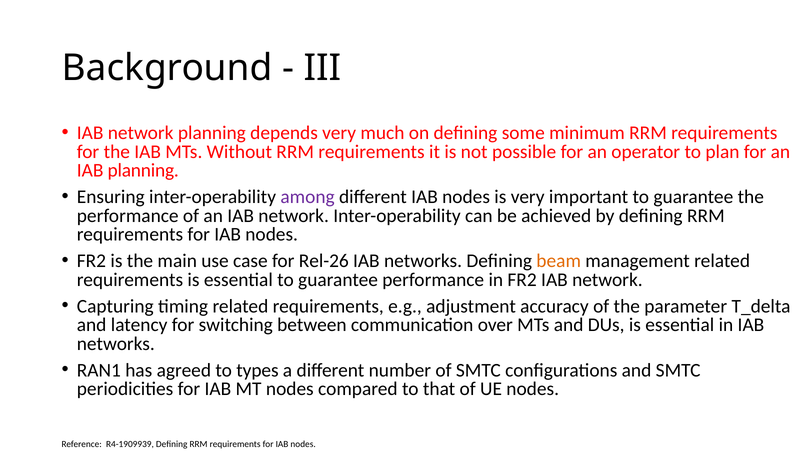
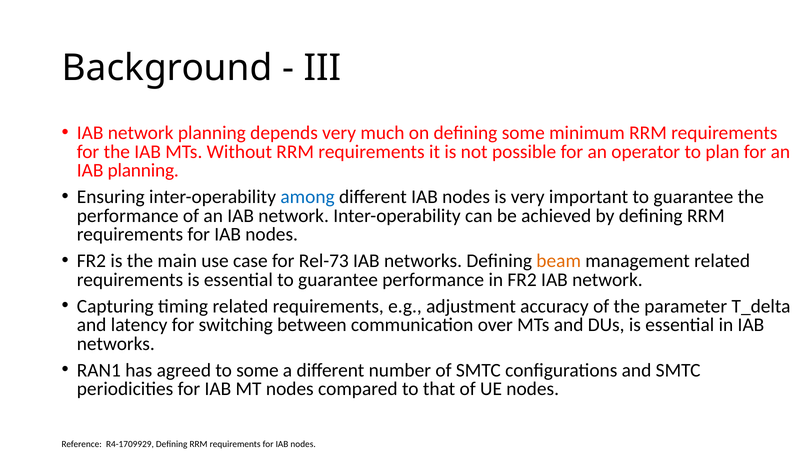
among colour: purple -> blue (308, 197)
Rel-26: Rel-26 -> Rel-73 (324, 261)
to types: types -> some (258, 370)
R4-1909939: R4-1909939 -> R4-1709929 (130, 444)
